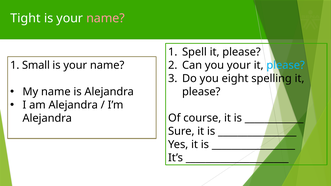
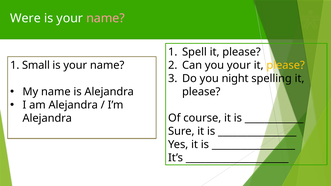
Tight: Tight -> Were (26, 18)
please colour: light blue -> yellow (286, 65)
eight: eight -> night (235, 78)
